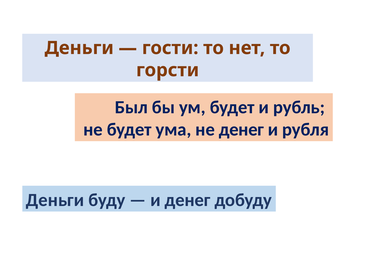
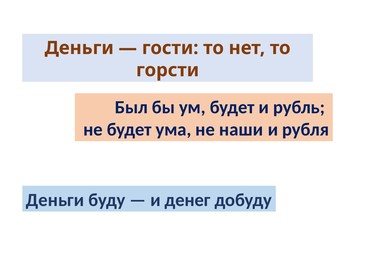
не денег: денег -> наши (241, 129)
